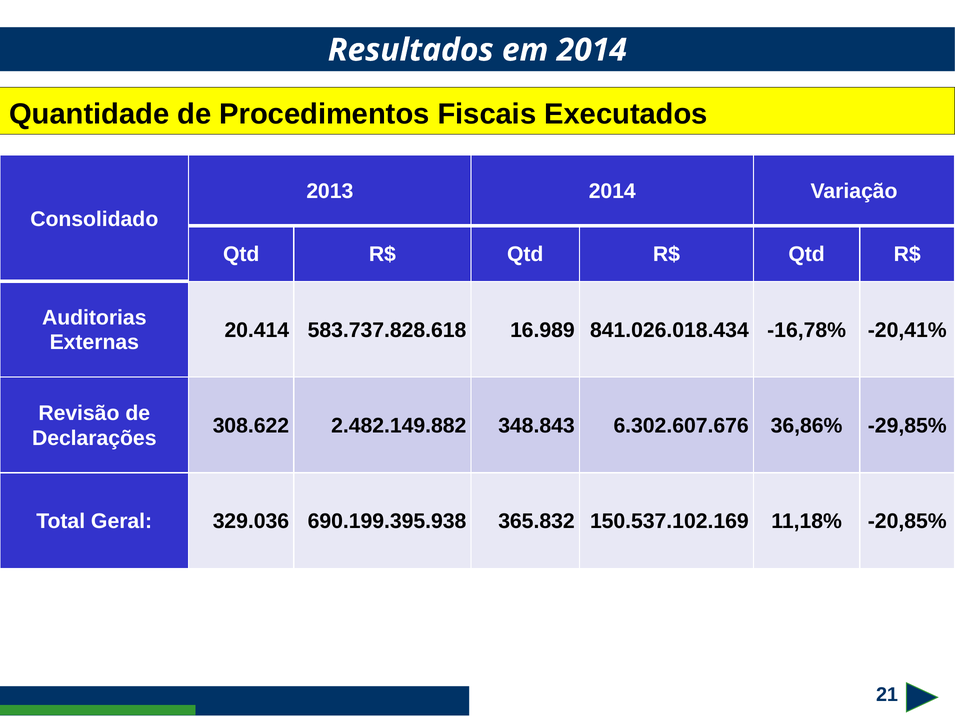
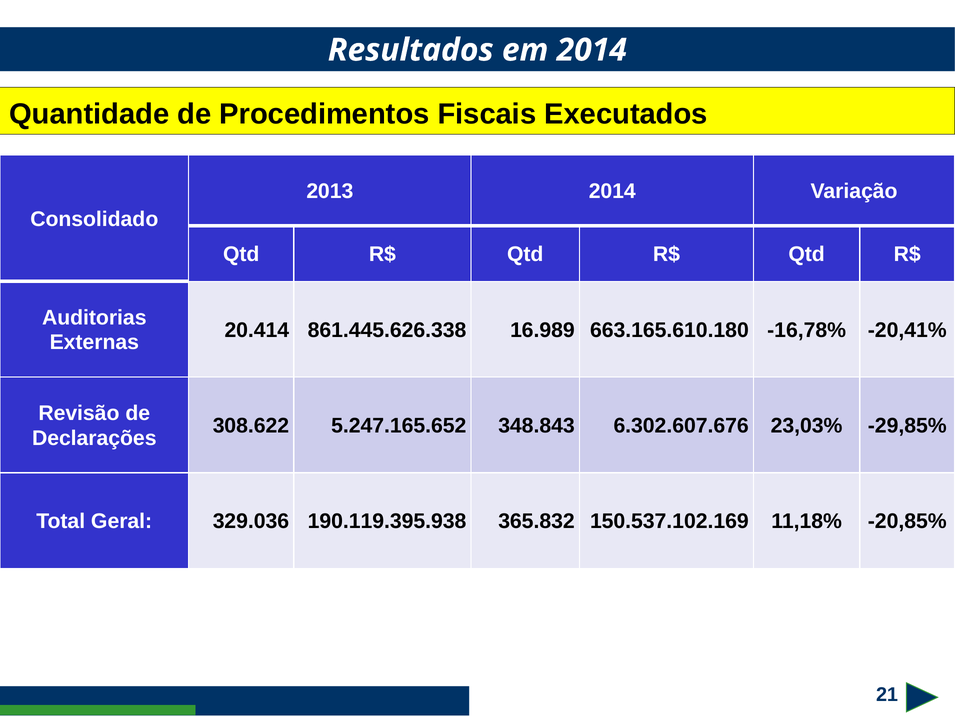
583.737.828.618: 583.737.828.618 -> 861.445.626.338 (387, 330)
841.026.018.434: 841.026.018.434 -> 663.165.610.180 (669, 330)
2.482.149.882: 2.482.149.882 -> 5.247.165.652 (399, 426)
36,86%: 36,86% -> 23,03% (807, 426)
690.199.395.938: 690.199.395.938 -> 190.119.395.938 (387, 522)
